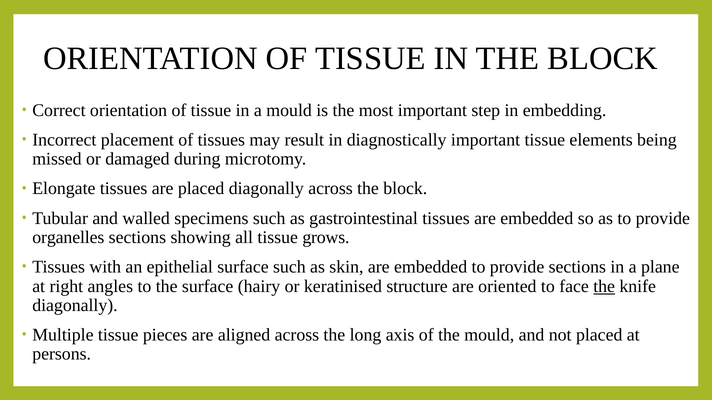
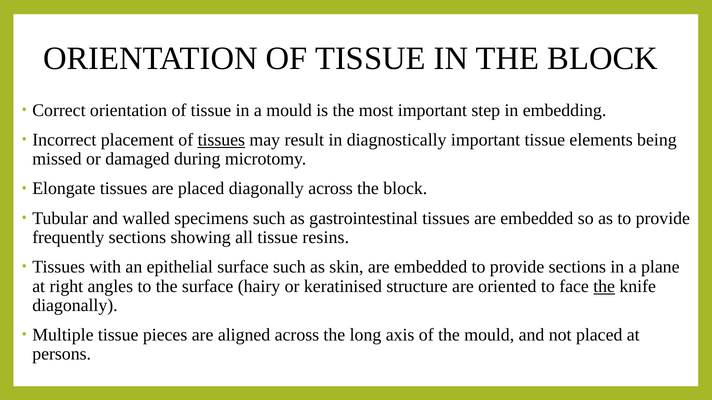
tissues underline: none -> present (221, 140)
organelles: organelles -> frequently (68, 238)
grows: grows -> resins (326, 238)
